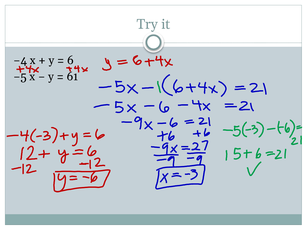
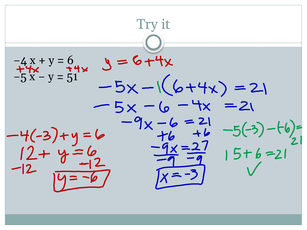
61: 61 -> 51 (72, 77)
